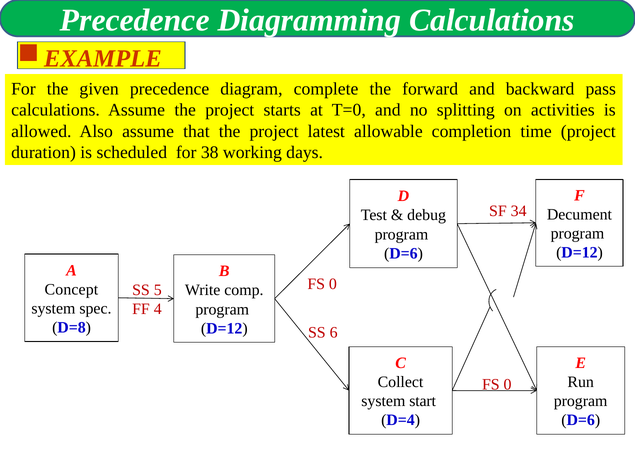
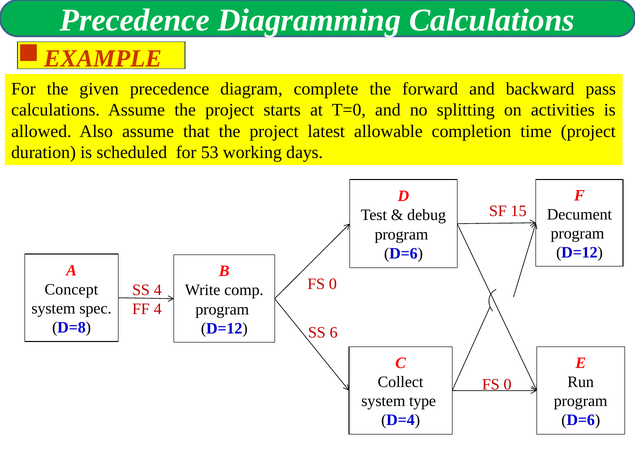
38: 38 -> 53 (210, 153)
34: 34 -> 15 (519, 211)
SS 5: 5 -> 4 (158, 290)
start: start -> type (423, 401)
